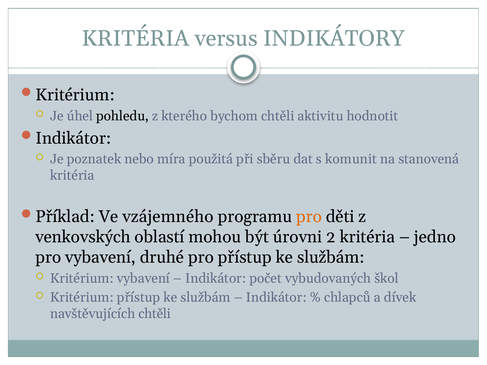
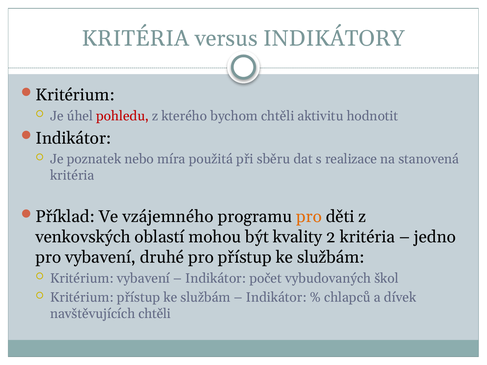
pohledu colour: black -> red (123, 116)
komunit: komunit -> realizace (351, 159)
úrovni: úrovni -> kvality (298, 237)
